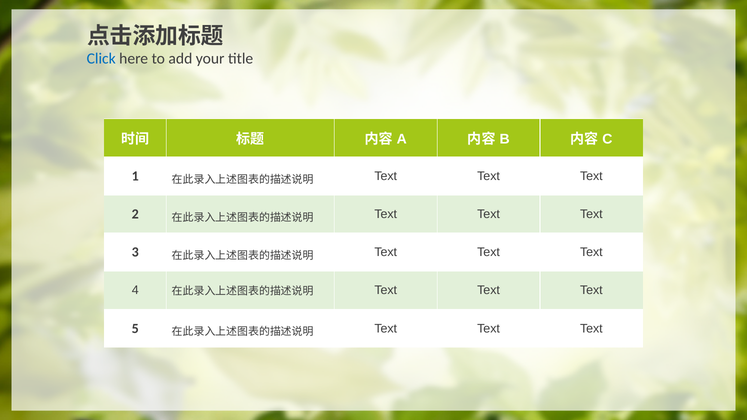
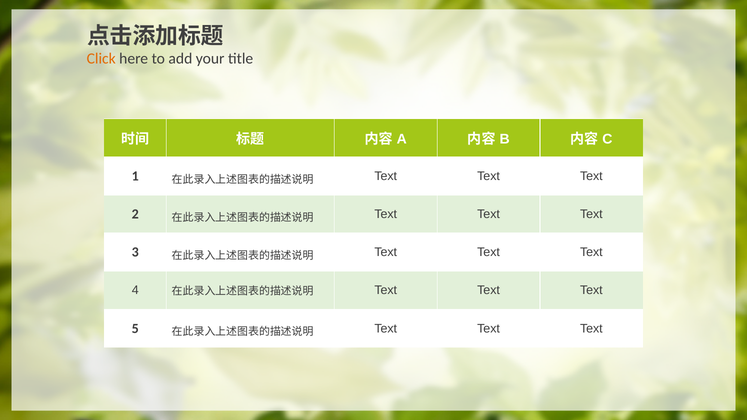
Click colour: blue -> orange (101, 59)
